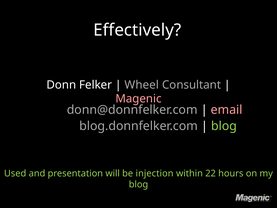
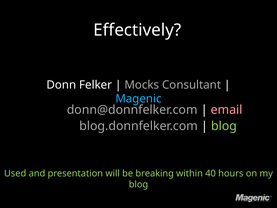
Wheel: Wheel -> Mocks (142, 85)
Magenic colour: pink -> light blue (138, 99)
injection: injection -> breaking (155, 173)
22: 22 -> 40 (211, 173)
